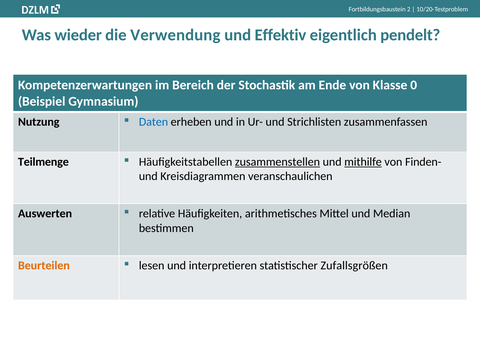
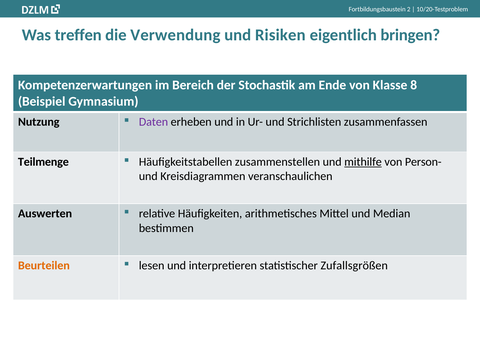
wieder: wieder -> treffen (78, 35)
Effektiv: Effektiv -> Risiken (280, 35)
pendelt: pendelt -> bringen (410, 35)
0: 0 -> 8 (414, 85)
Daten colour: blue -> purple (153, 122)
zusammenstellen underline: present -> none (278, 162)
Finden-: Finden- -> Person- (423, 162)
